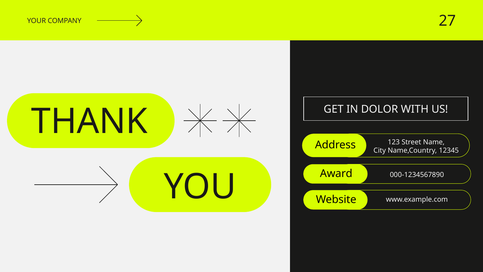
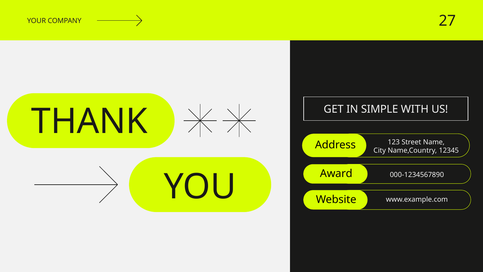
DOLOR: DOLOR -> SIMPLE (380, 109)
